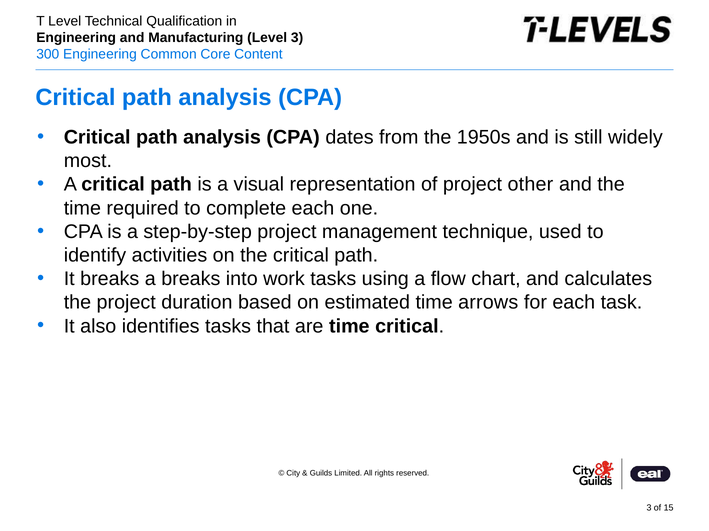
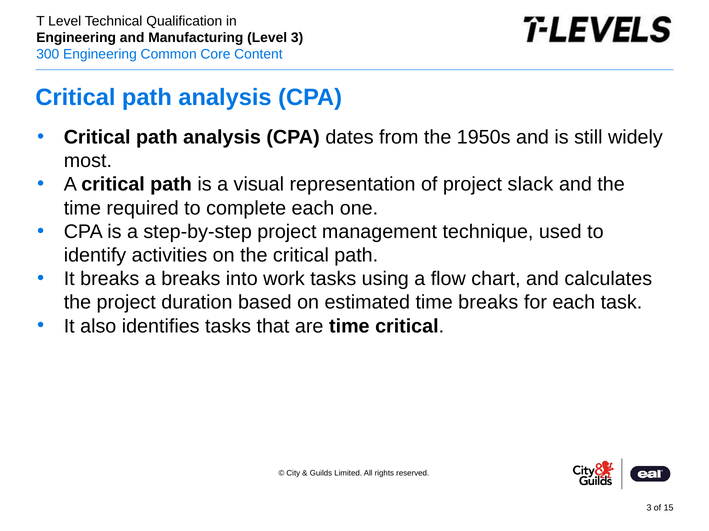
other: other -> slack (530, 185)
time arrows: arrows -> breaks (488, 303)
